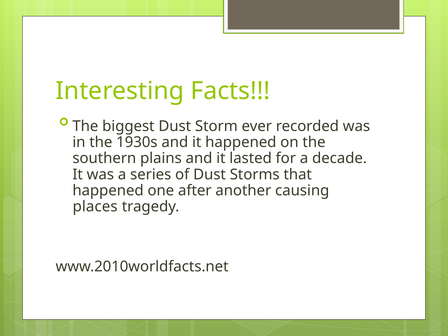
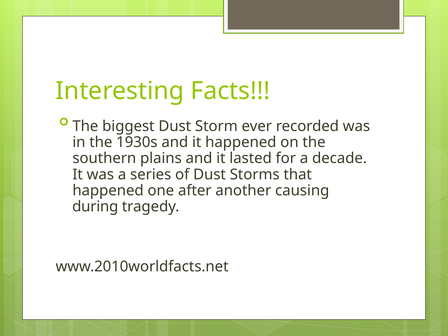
places: places -> during (95, 207)
